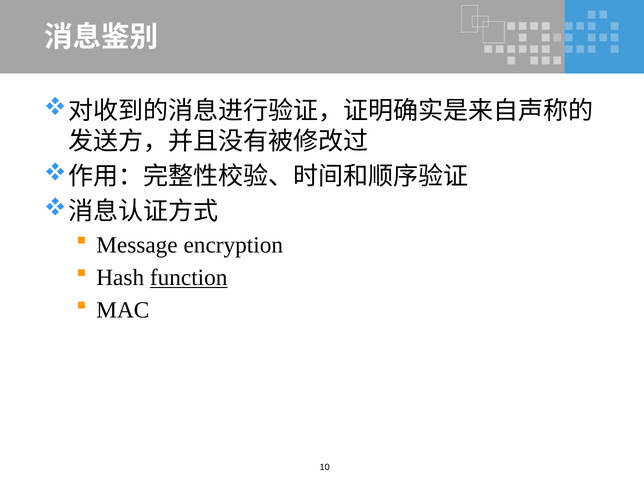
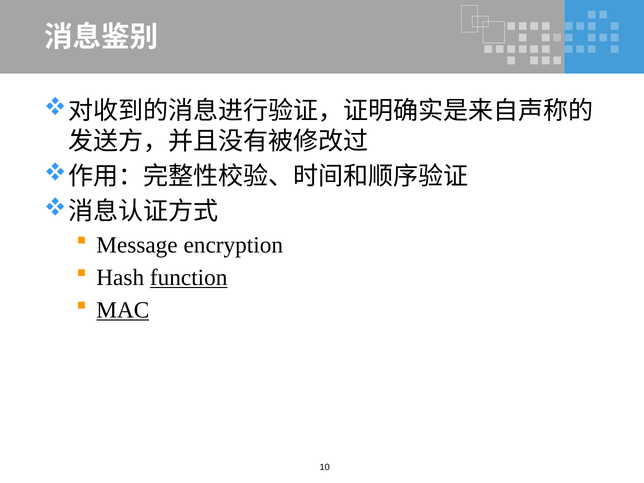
MAC underline: none -> present (123, 310)
